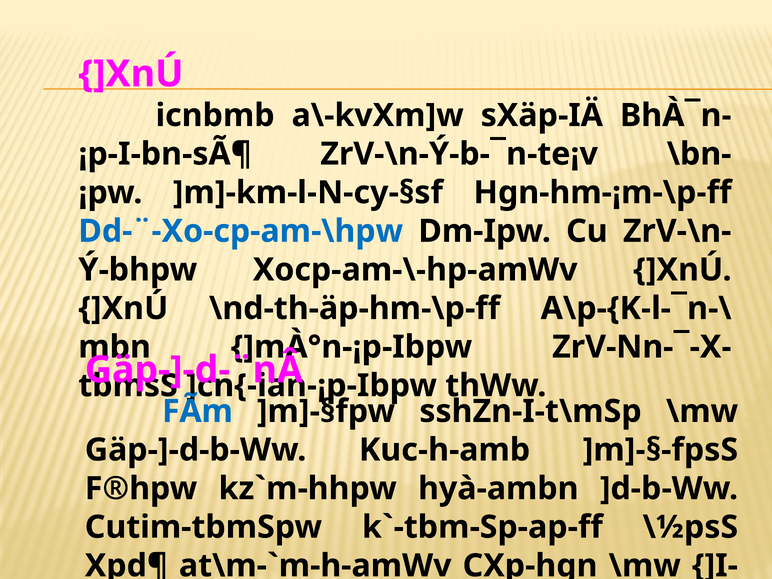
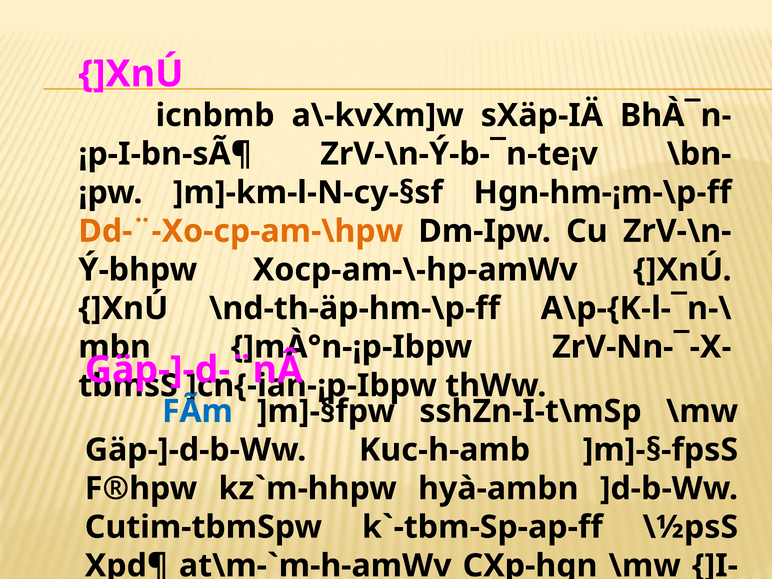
Dd-¨-Xo-cp-am-\hpw colour: blue -> orange (241, 231)
